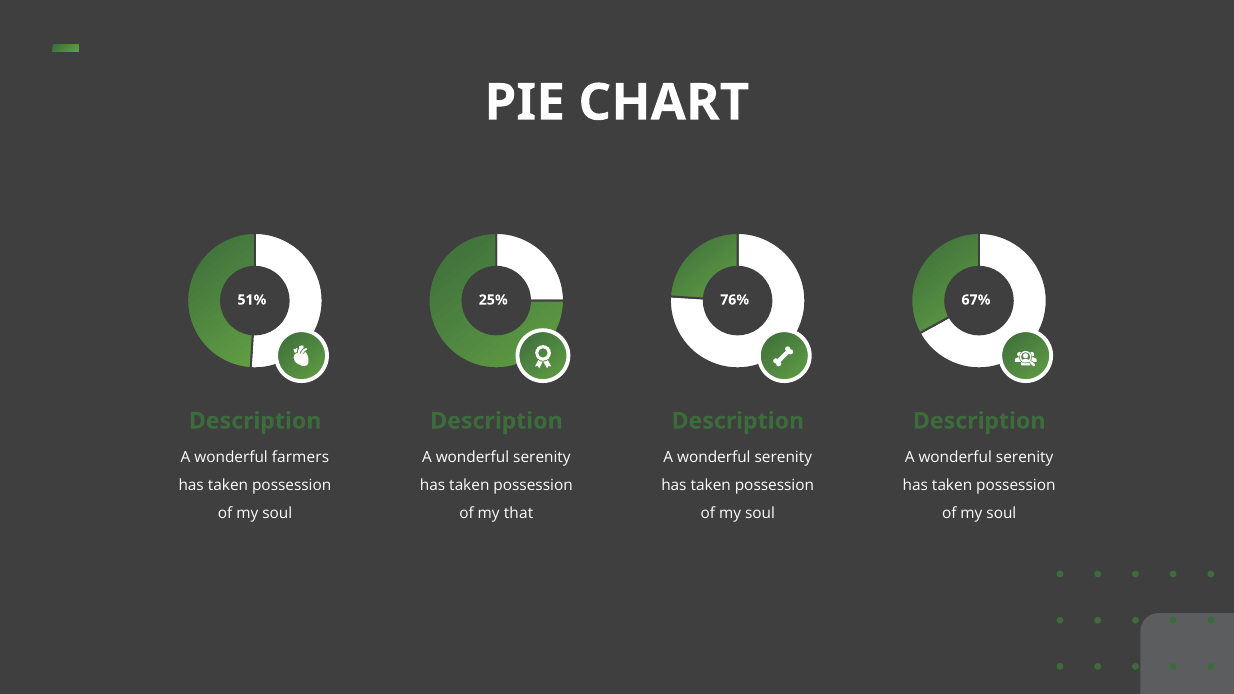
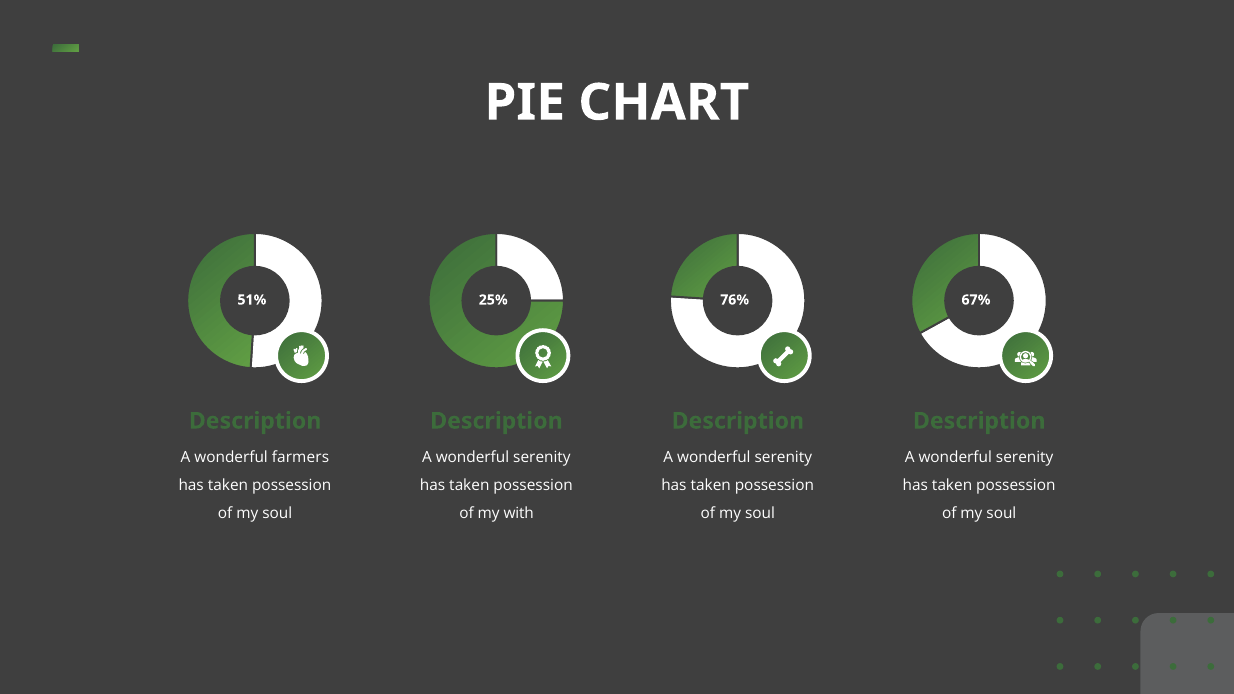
that: that -> with (519, 513)
